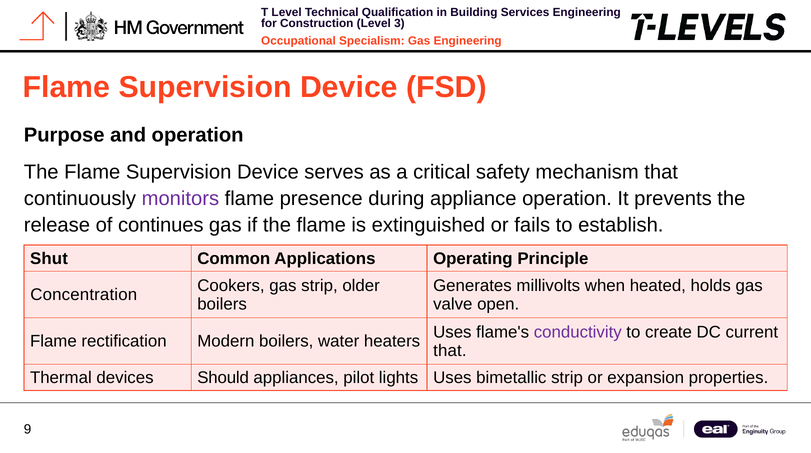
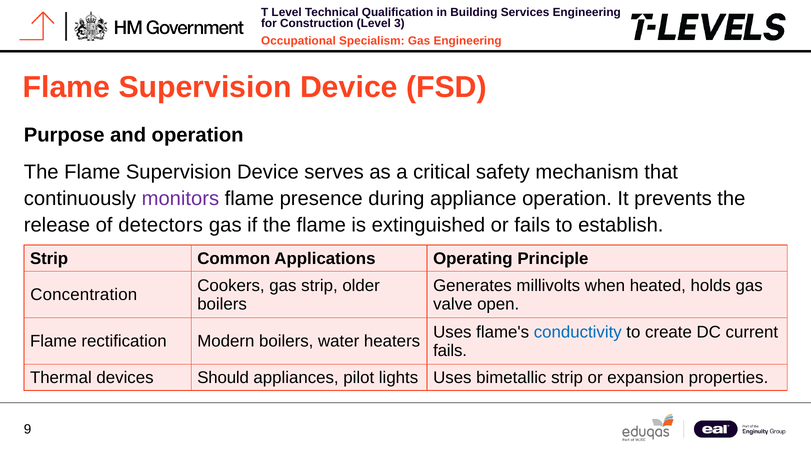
continues: continues -> detectors (161, 225)
Shut: Shut -> Strip (49, 259)
conductivity colour: purple -> blue (578, 332)
that: that -> fails (450, 351)
